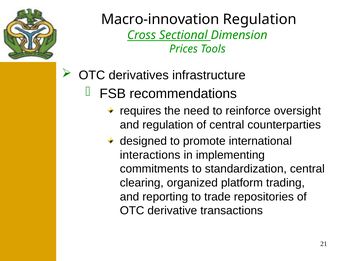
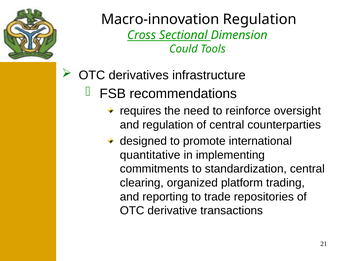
Prices: Prices -> Could (183, 49)
interactions: interactions -> quantitative (150, 155)
